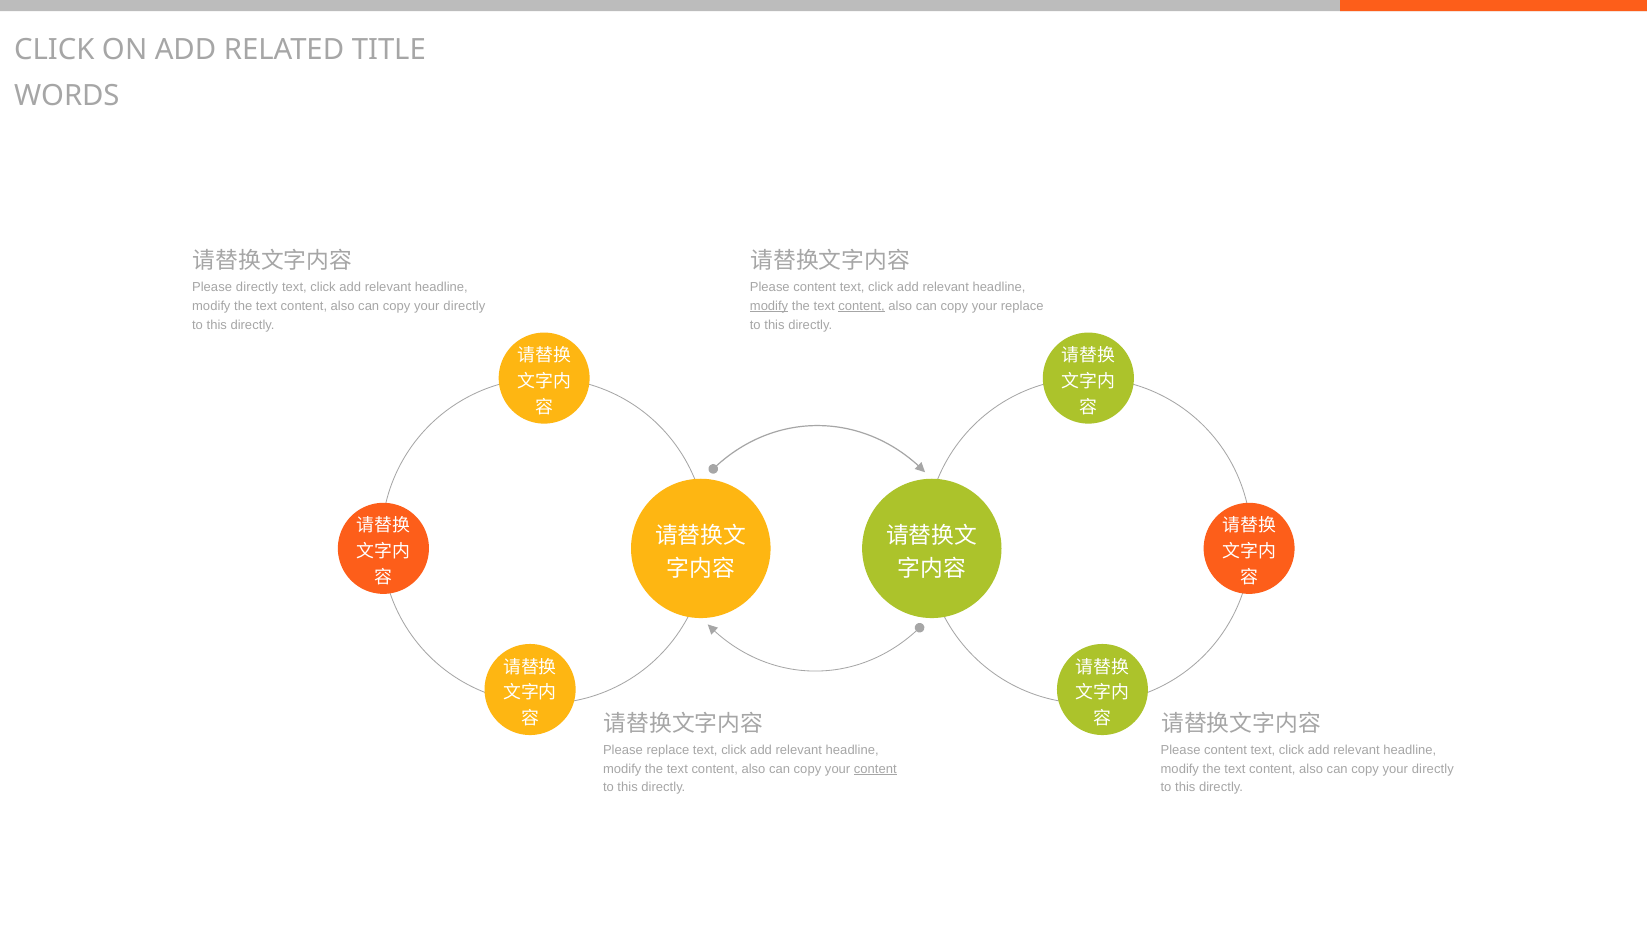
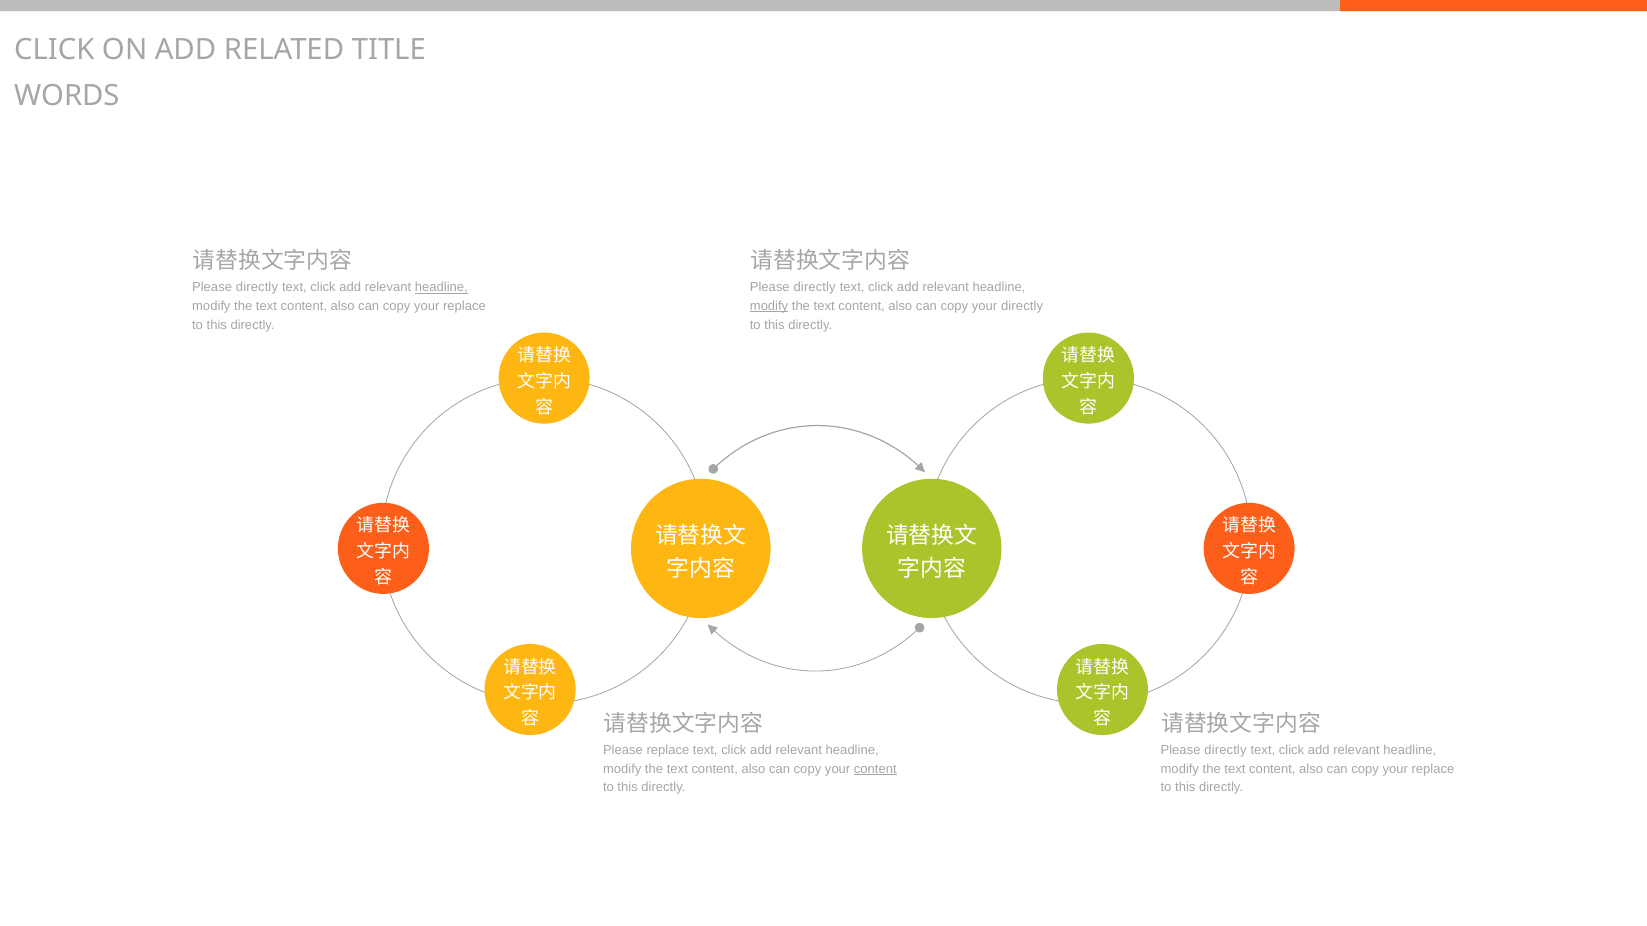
headline underline: none -> present (441, 288)
content: content -> directly (815, 288)
directly: directly -> replace (464, 306)
content underline: present -> none (862, 306)
your replace: replace -> directly (1022, 306)
content: content -> directly (1225, 750)
directly: directly -> replace (1433, 769)
